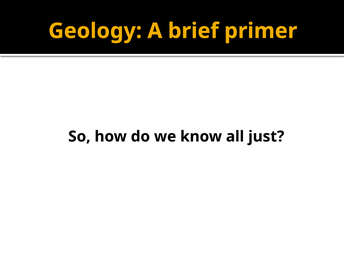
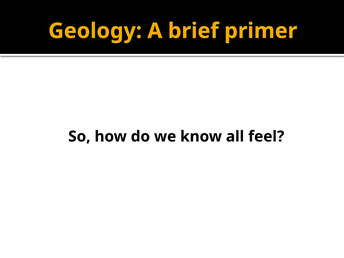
just: just -> feel (266, 136)
